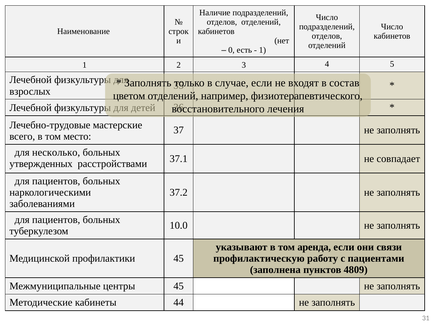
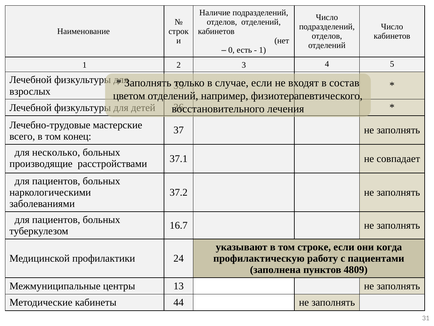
место: место -> конец (77, 136)
утвержденных: утвержденных -> производящие (41, 164)
10.0: 10.0 -> 16.7 (179, 225)
аренда: аренда -> строке (314, 247)
связи: связи -> когда (389, 247)
профилактики 45: 45 -> 24 (179, 258)
центры 45: 45 -> 13 (179, 286)
